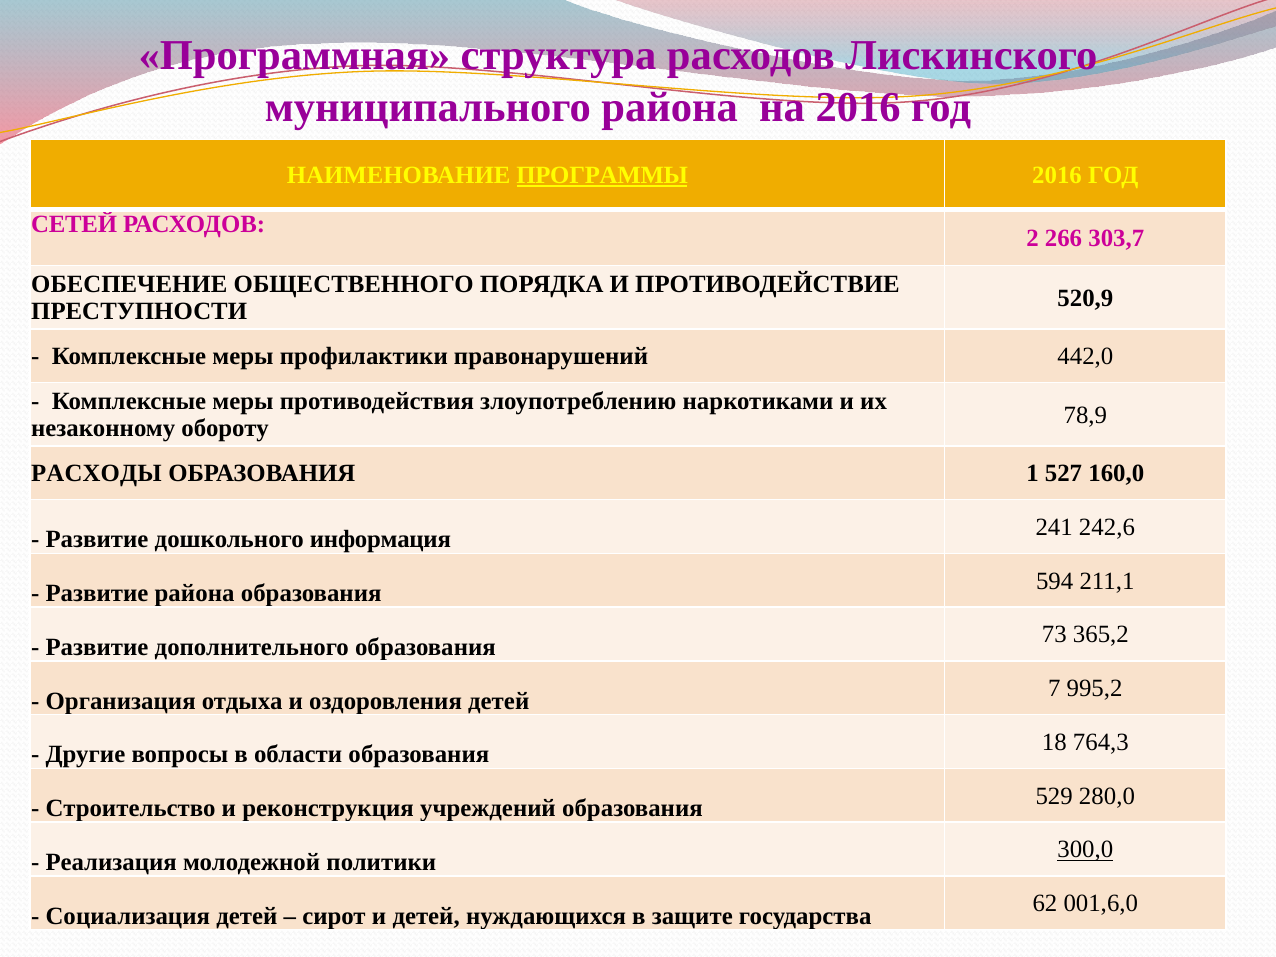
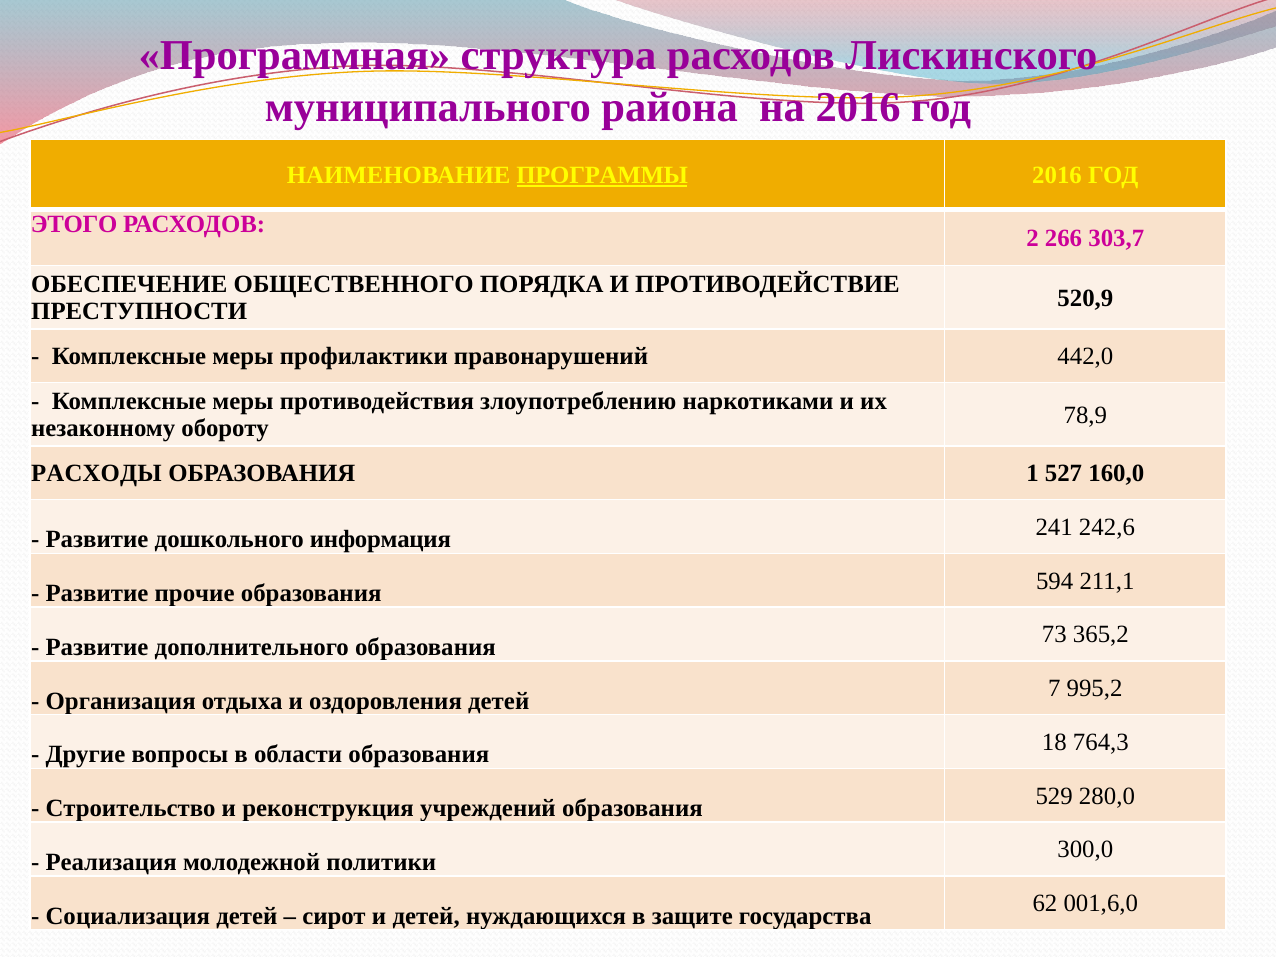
СЕТЕЙ: СЕТЕЙ -> ЭТОГО (74, 225)
Развитие района: района -> прочие (195, 594)
300,0 underline: present -> none (1085, 850)
